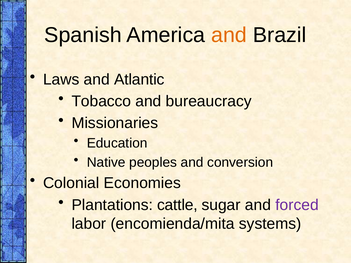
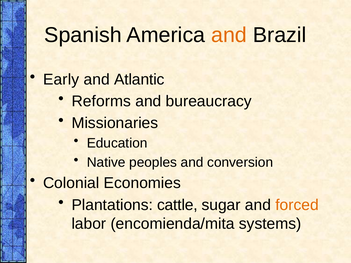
Laws: Laws -> Early (61, 79)
Tobacco: Tobacco -> Reforms (101, 101)
forced colour: purple -> orange (297, 205)
